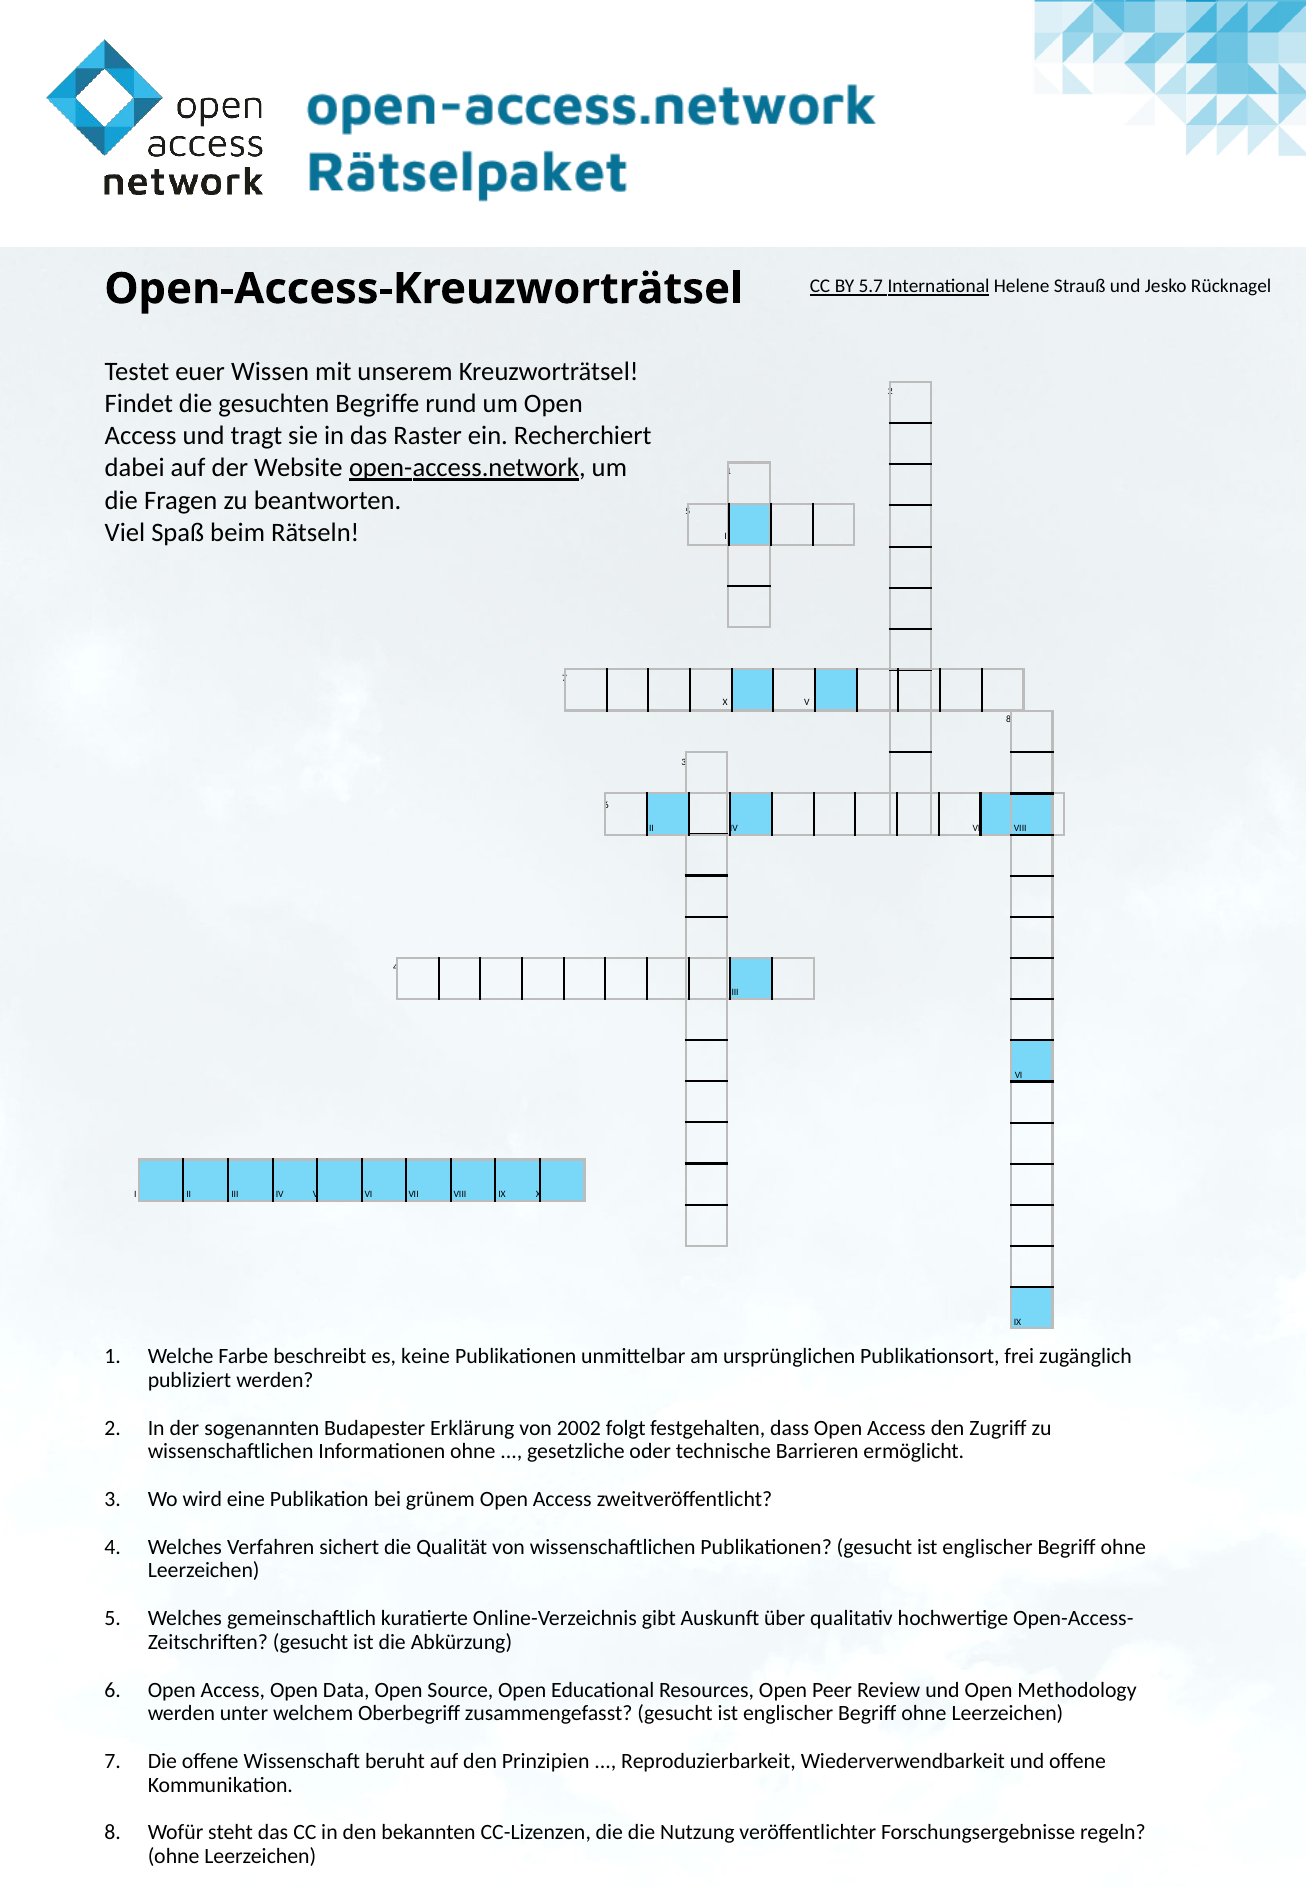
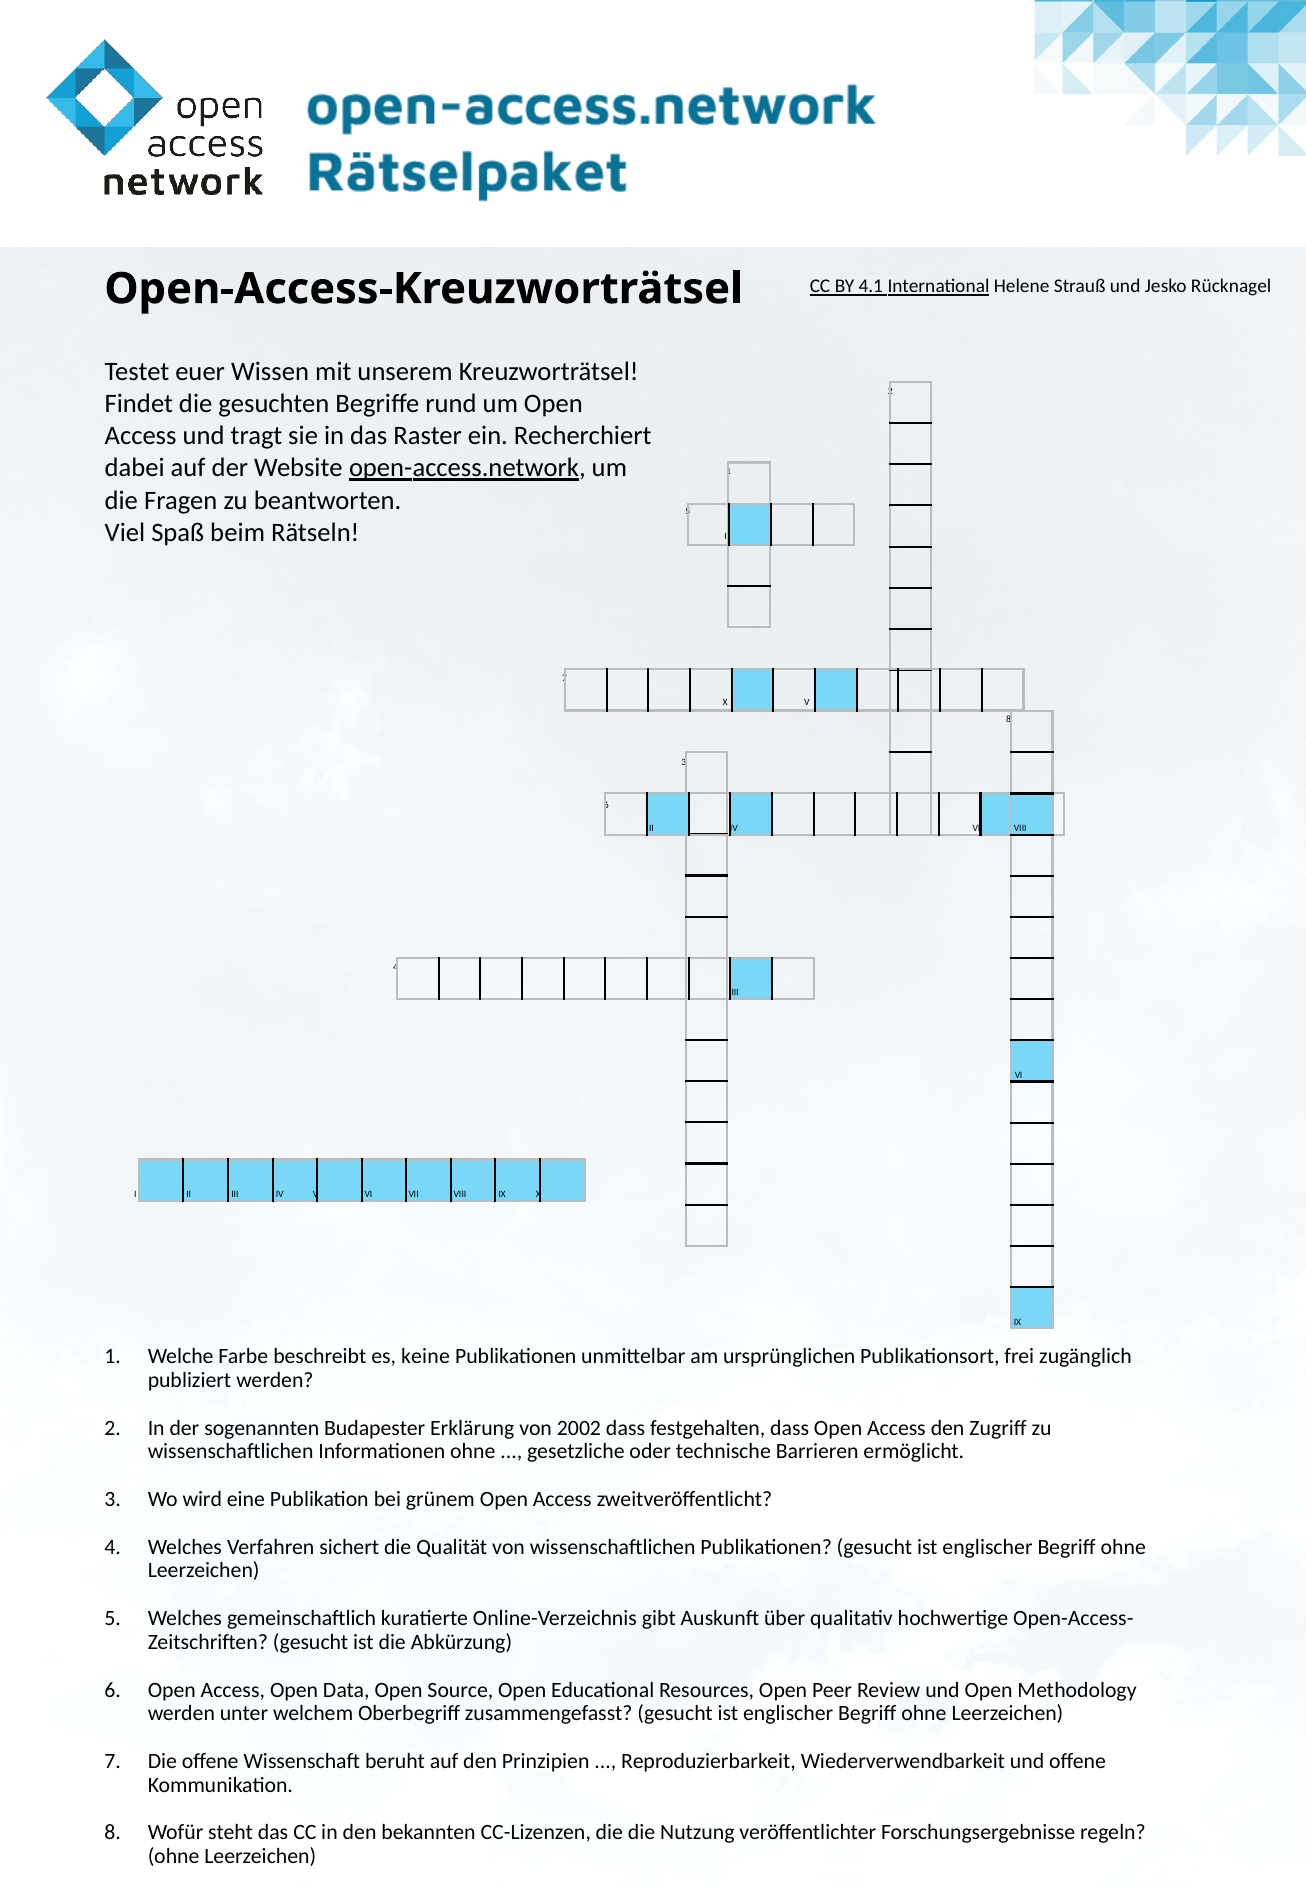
5.7: 5.7 -> 4.1 (871, 286)
2002 folgt: folgt -> dass (626, 1427)
